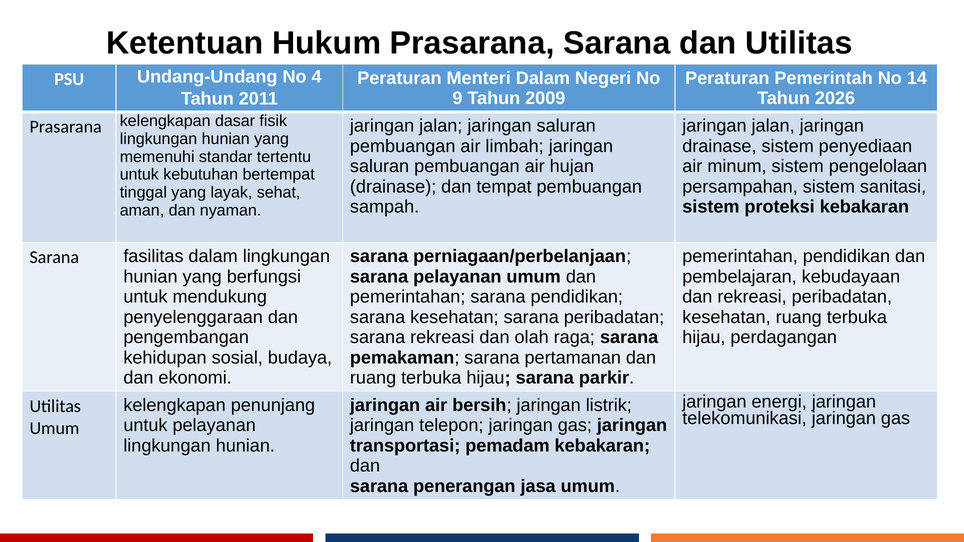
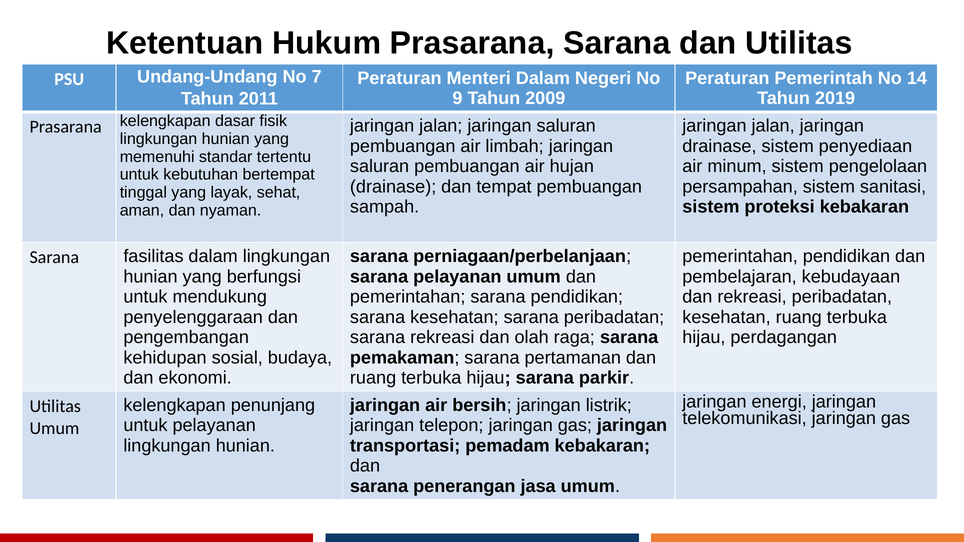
4: 4 -> 7 (317, 77)
2026: 2026 -> 2019 (835, 99)
